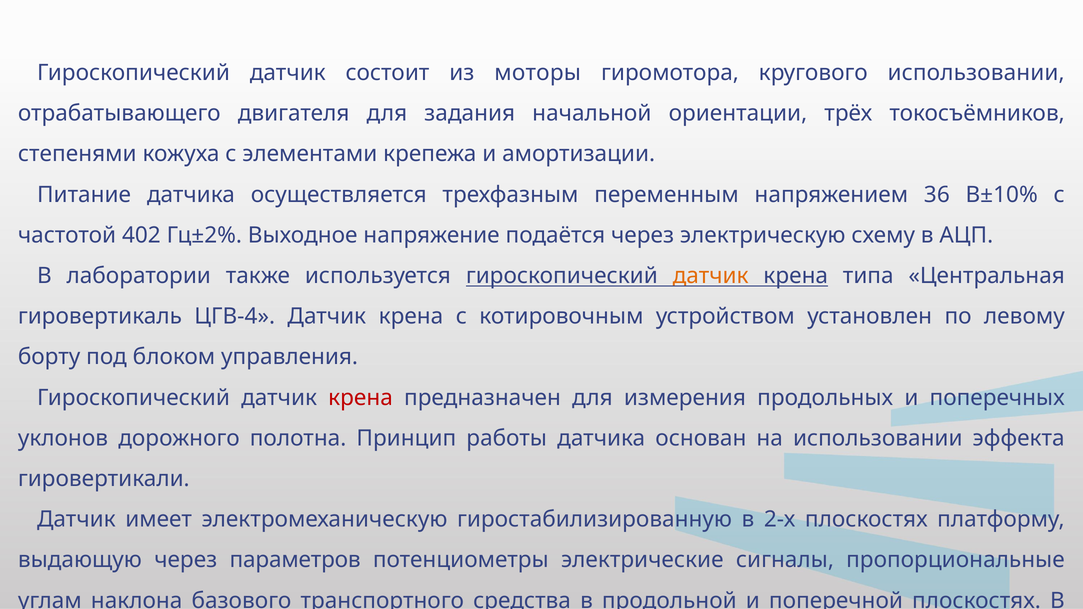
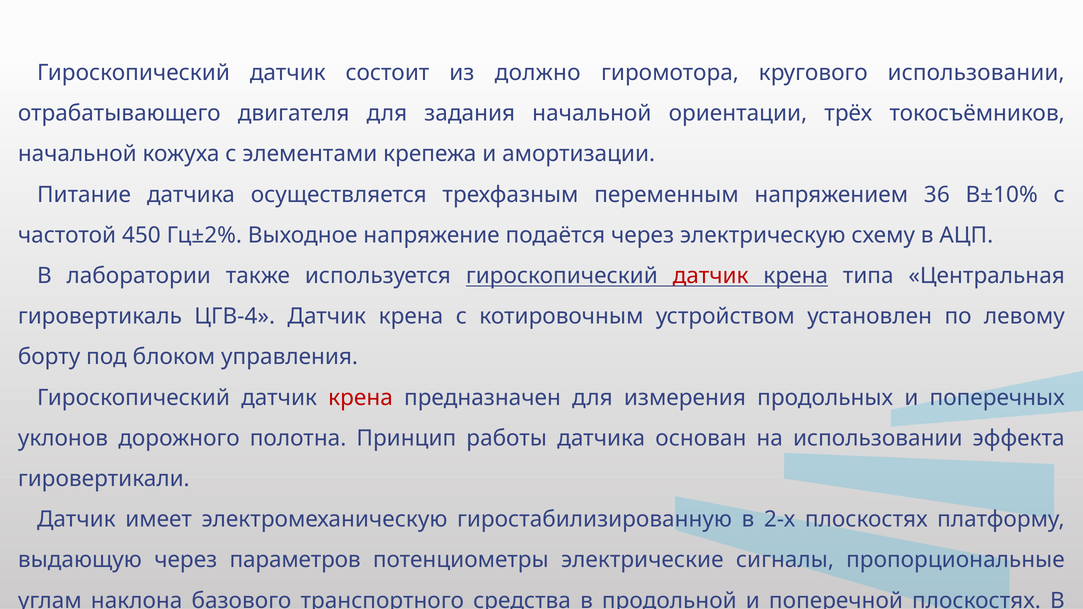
из моторы: моторы -> должно (538, 73)
степенями: степенями -> начальной (77, 154)
402: 402 -> 450 (141, 235)
датчик colour: orange -> red (711, 276)
